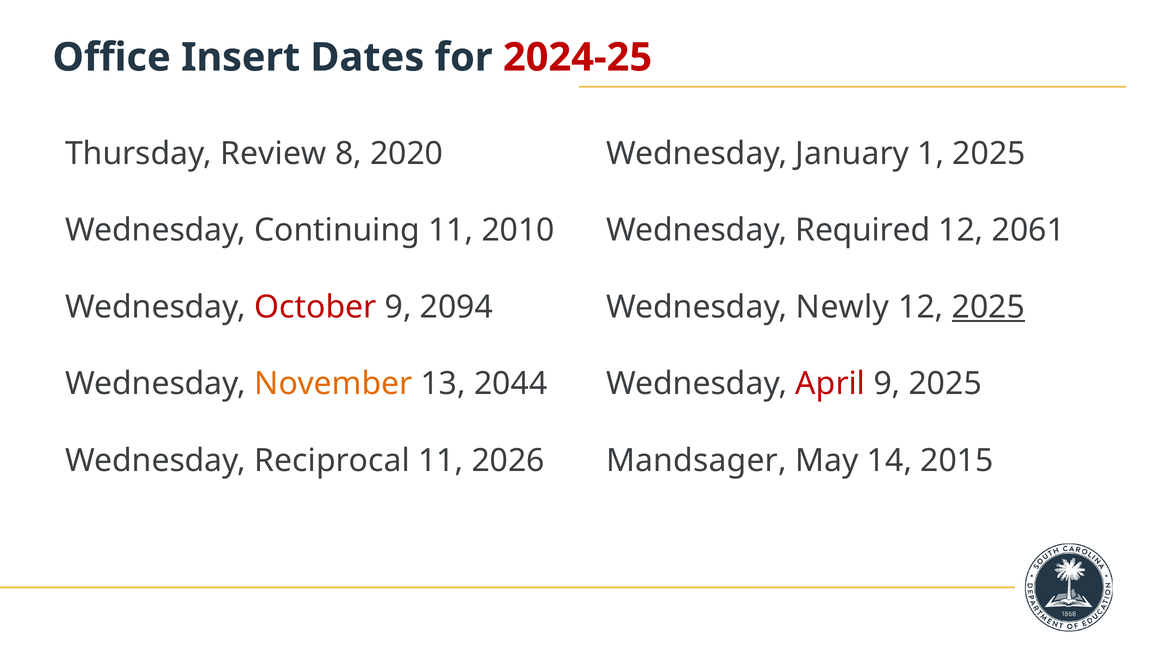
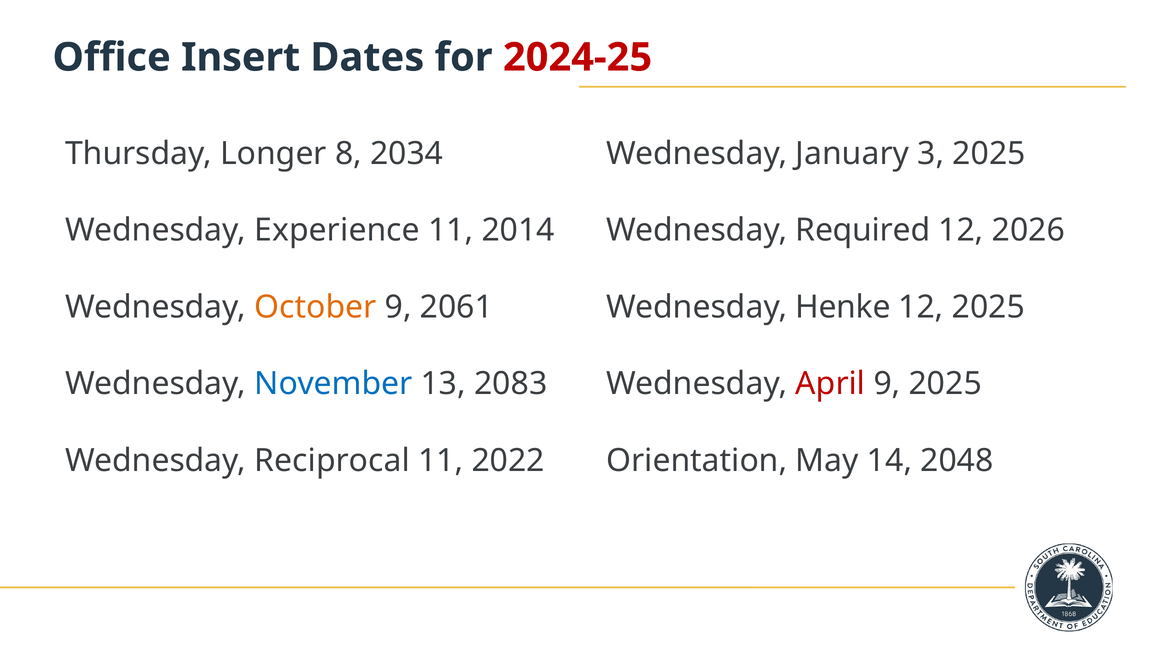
Review: Review -> Longer (273, 153)
2020: 2020 -> 2034 (407, 153)
1: 1 -> 3 (931, 153)
Continuing: Continuing -> Experience (337, 230)
2010: 2010 -> 2014 (518, 230)
2061: 2061 -> 2026 (1028, 230)
October colour: red -> orange (315, 307)
2094: 2094 -> 2061 (456, 307)
Newly: Newly -> Henke (843, 307)
2025 underline: present -> none (988, 307)
November colour: orange -> blue (333, 384)
2044: 2044 -> 2083 (511, 384)
2026: 2026 -> 2022 (508, 460)
Mandsager: Mandsager -> Orientation (697, 460)
2015: 2015 -> 2048 (957, 460)
